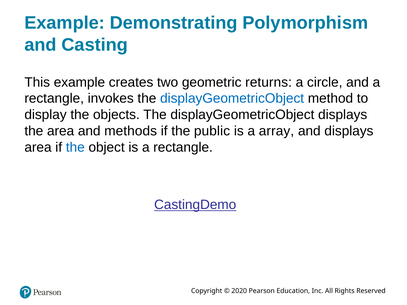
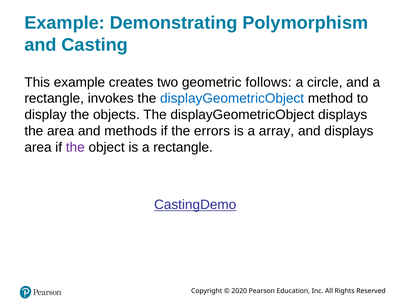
returns: returns -> follows (269, 82)
public: public -> errors (212, 131)
the colour: blue -> purple (75, 147)
